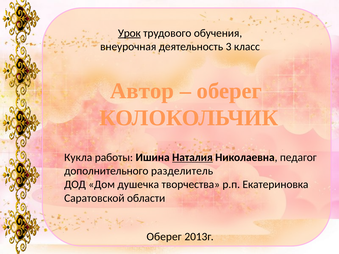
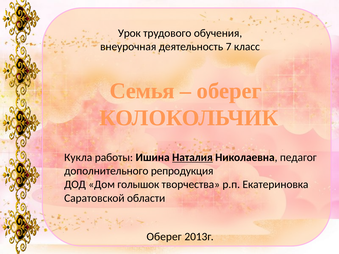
Урок underline: present -> none (129, 33)
3: 3 -> 7 (229, 47)
Автор: Автор -> Семья (142, 91)
разделитель: разделитель -> репродукция (182, 171)
душечка: душечка -> голышок (138, 185)
